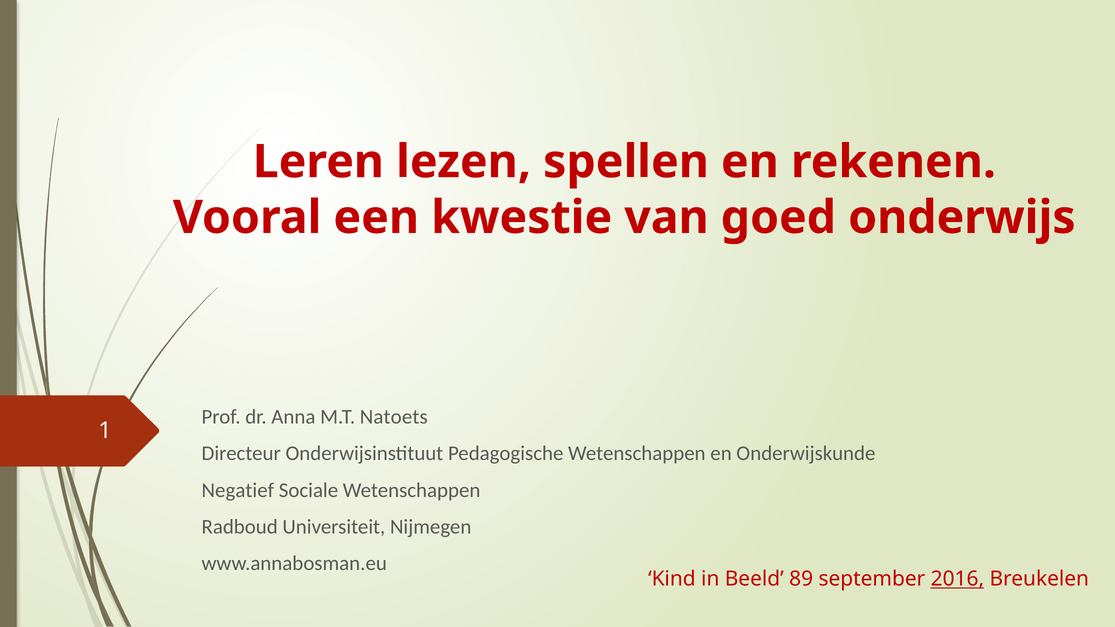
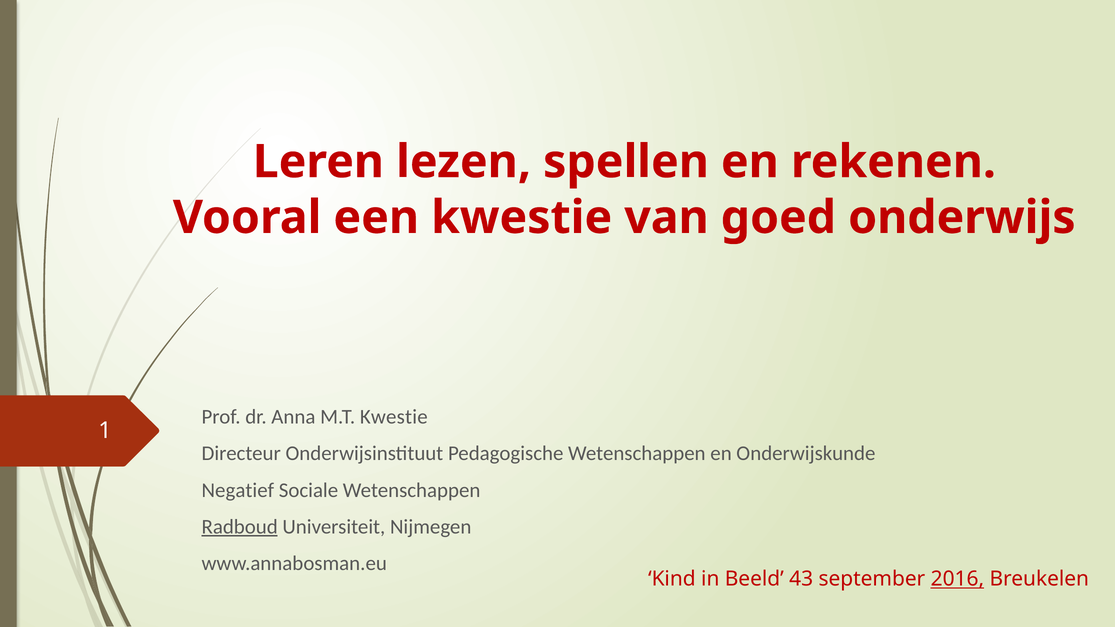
M.T Natoets: Natoets -> Kwestie (394, 417)
Radboud underline: none -> present (240, 527)
89: 89 -> 43 (801, 579)
